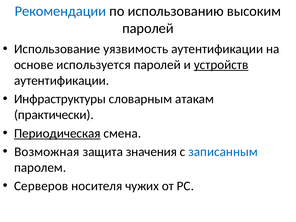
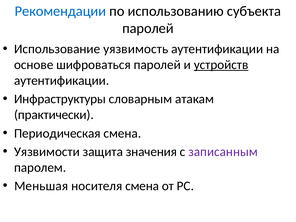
высоким: высоким -> субъекта (254, 11)
используется: используется -> шифроваться (93, 65)
Периодическая underline: present -> none (57, 133)
Возможная: Возможная -> Уязвимости (47, 152)
записанным colour: blue -> purple (223, 152)
Серверов: Серверов -> Меньшая (41, 186)
носителя чужих: чужих -> смена (142, 186)
